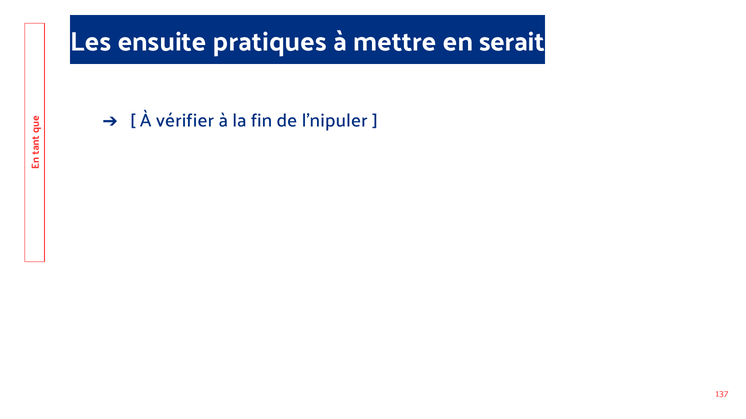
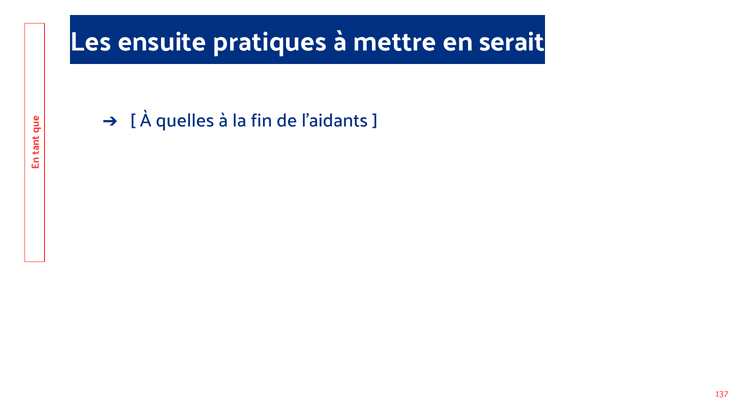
vérifier: vérifier -> quelles (185, 121)
l’nipuler: l’nipuler -> l’aidants (335, 121)
